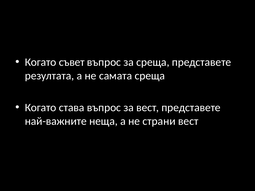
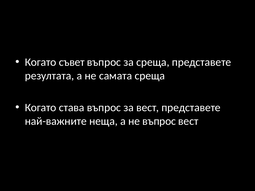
не страни: страни -> въпрос (159, 121)
